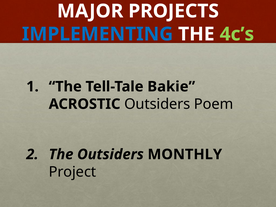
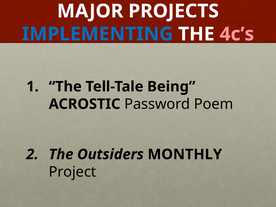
4c’s colour: light green -> pink (237, 34)
Bakie: Bakie -> Being (171, 87)
ACROSTIC Outsiders: Outsiders -> Password (157, 104)
